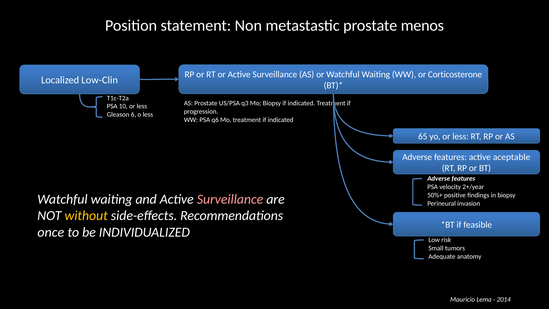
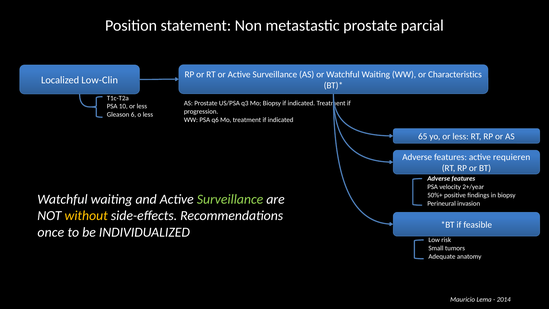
menos: menos -> parcial (422, 25)
Corticosterone: Corticosterone -> Characteristics (455, 74)
aceptable: aceptable -> requieren (512, 157)
Surveillance colour: pink -> light green (230, 199)
